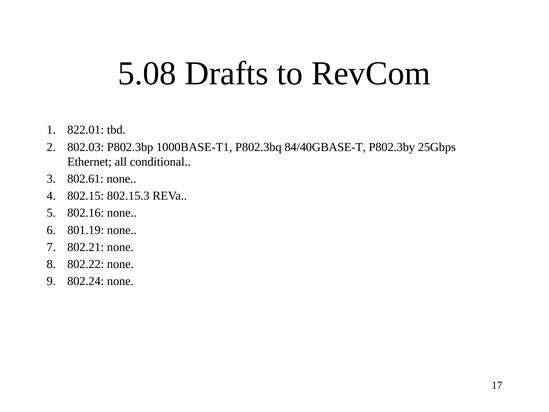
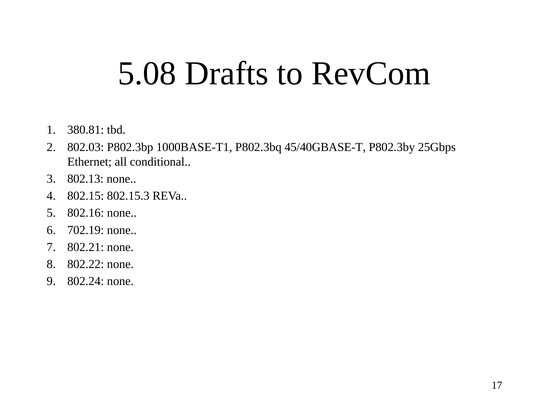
822.01: 822.01 -> 380.81 (86, 130)
84/40GBASE-T: 84/40GBASE-T -> 45/40GBASE-T (325, 147)
802.61: 802.61 -> 802.13 (85, 179)
801.19: 801.19 -> 702.19 (86, 230)
